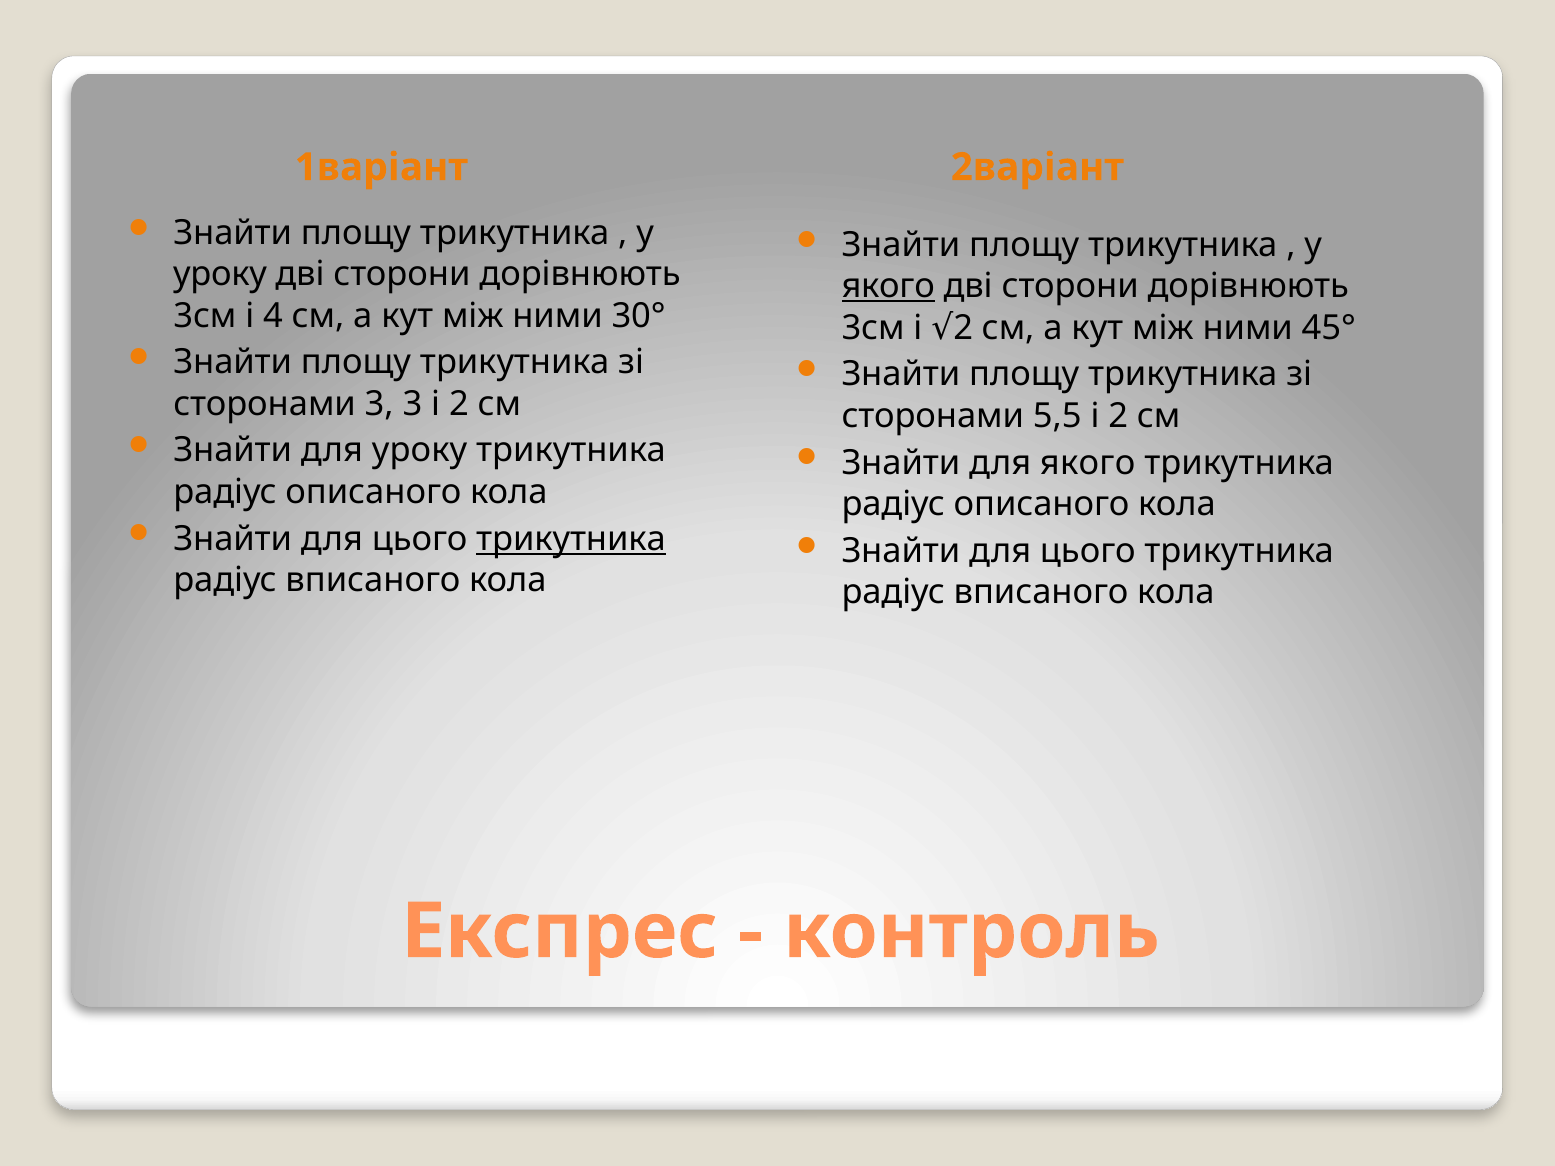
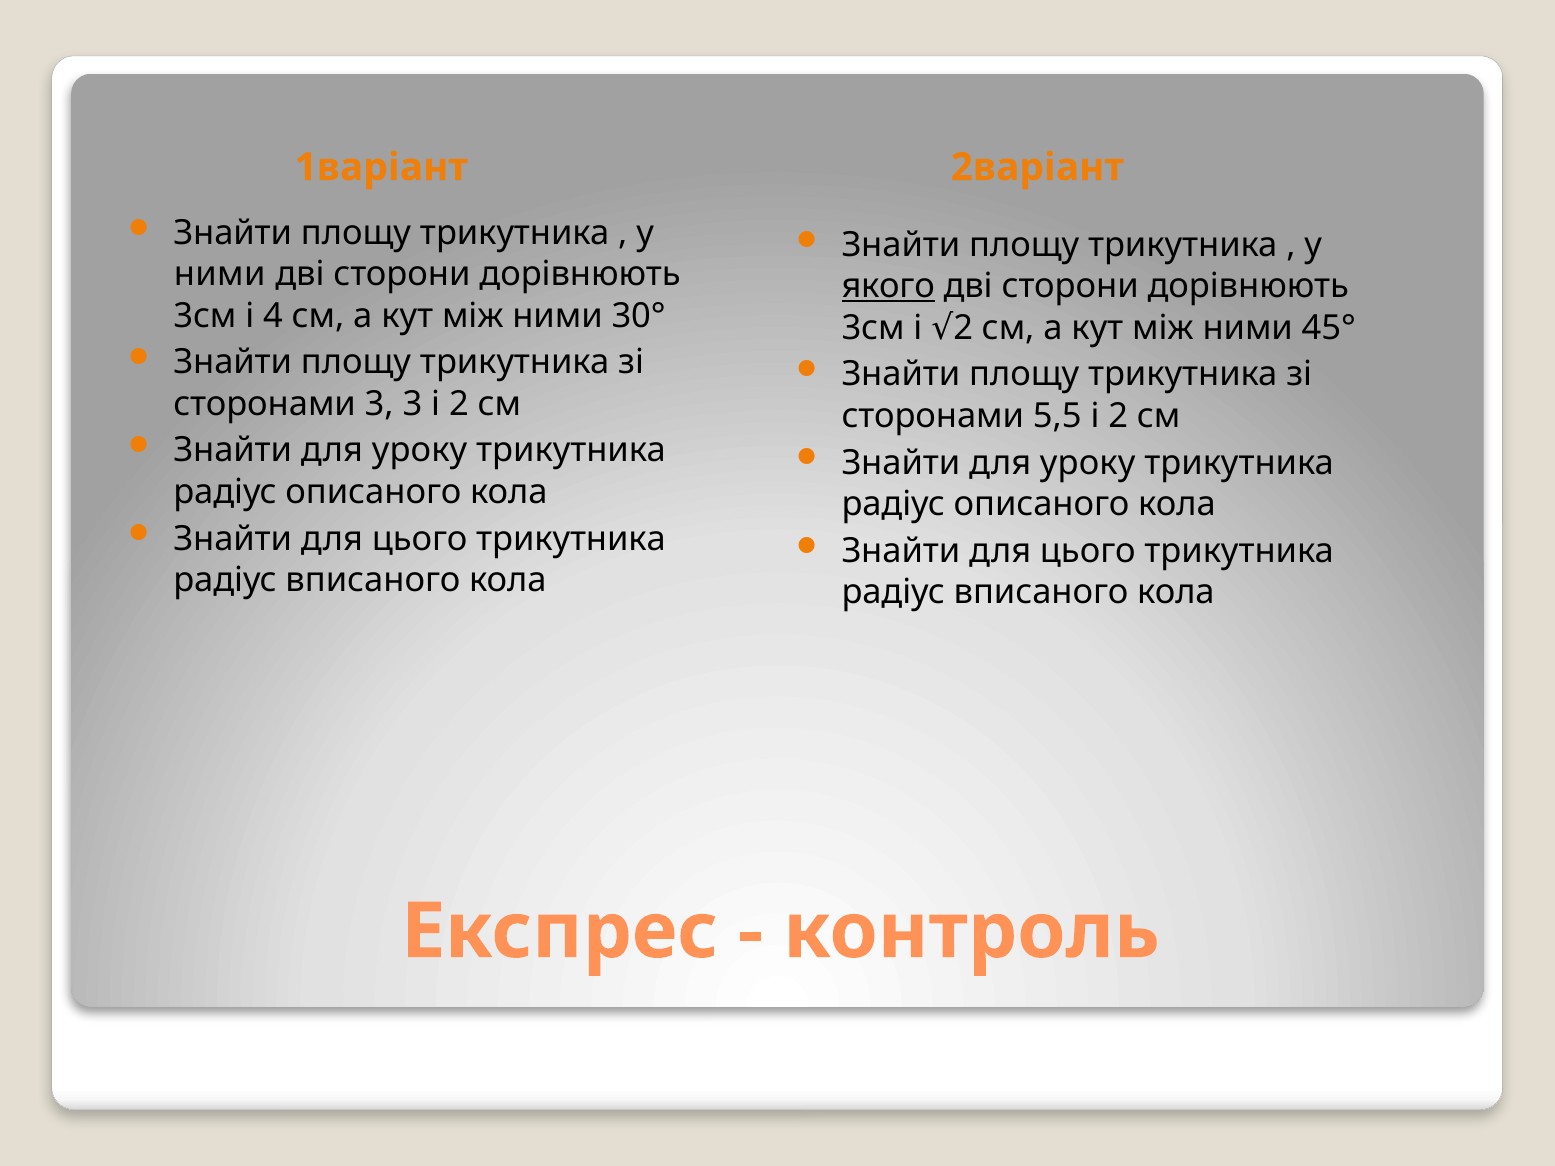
уроку: уроку -> ними (220, 274)
якого: якого -> уроку (1088, 463)
трикутника underline: present -> none (571, 539)
